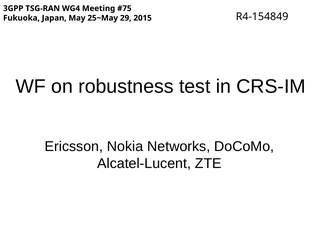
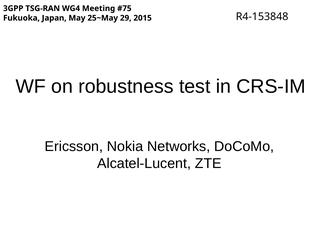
R4-154849: R4-154849 -> R4-153848 (262, 17)
